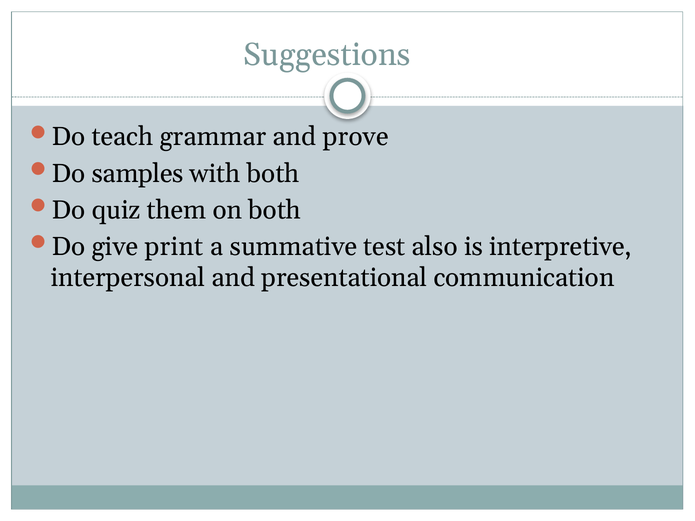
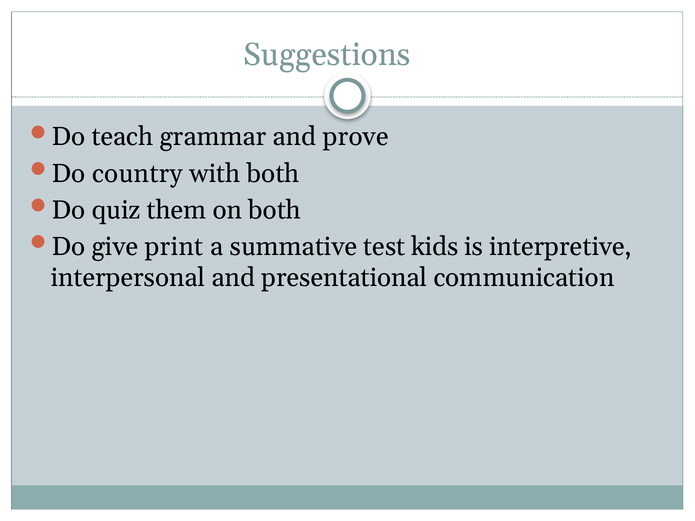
samples: samples -> country (137, 173)
also: also -> kids (435, 247)
